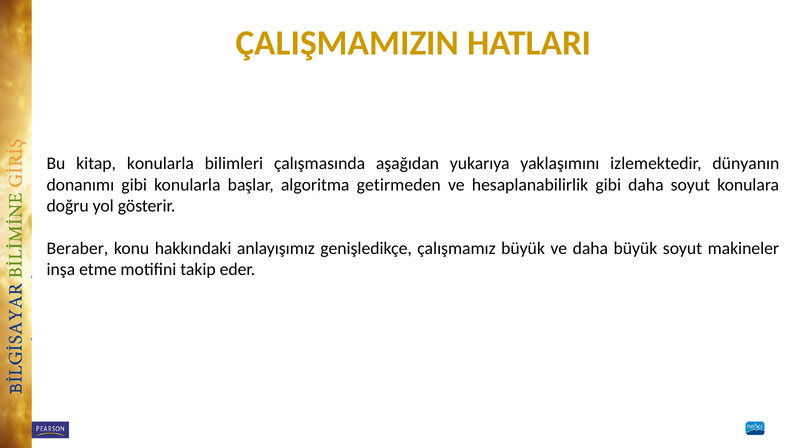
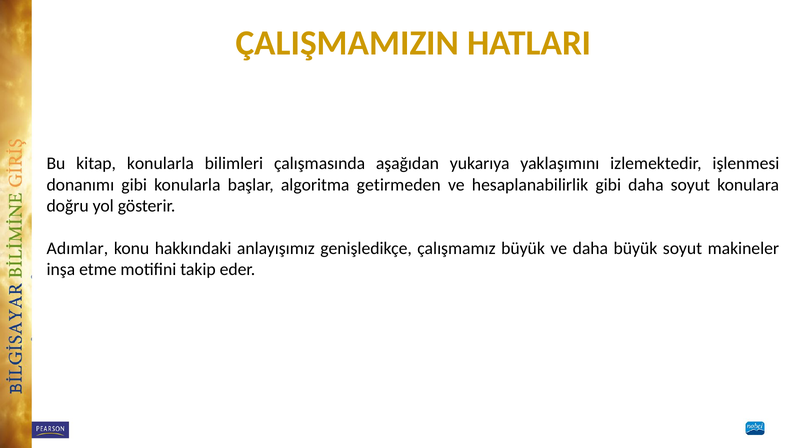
dünyanın: dünyanın -> işlenmesi (746, 163)
Beraber: Beraber -> Adımlar (77, 248)
